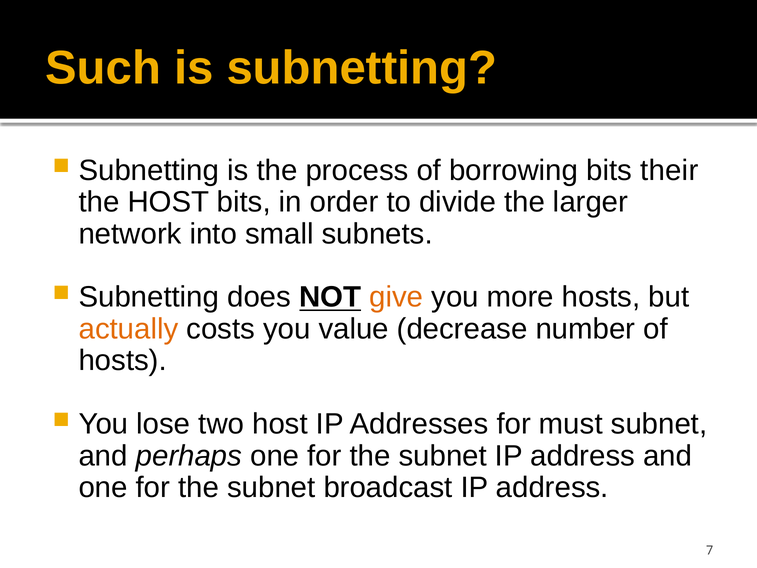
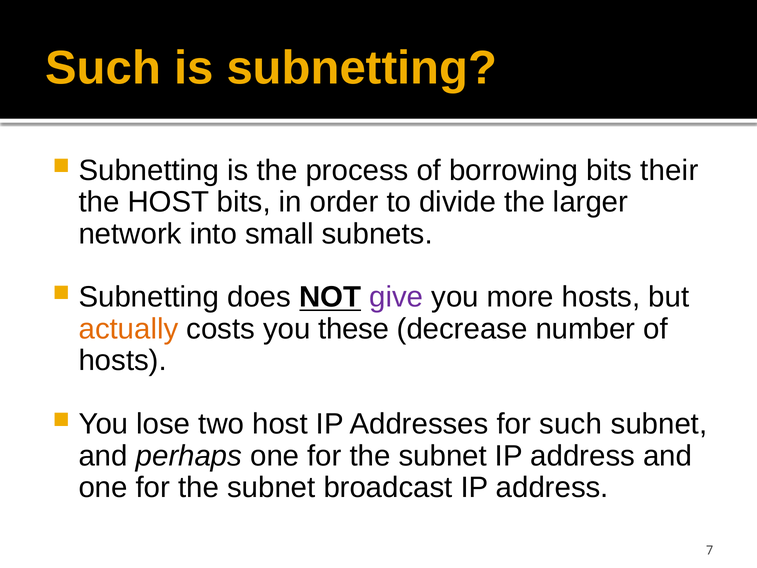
give colour: orange -> purple (396, 297)
value: value -> these (354, 329)
for must: must -> such (571, 424)
